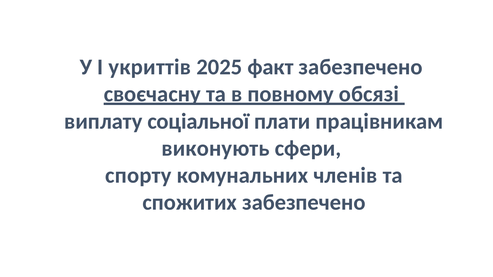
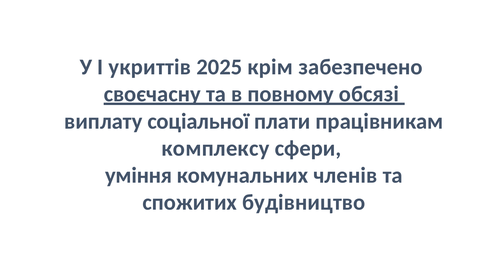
факт: факт -> крім (270, 67)
виконують: виконують -> комплексу (215, 148)
спорту: спорту -> уміння (139, 176)
спожитих забезпечено: забезпечено -> будівництво (304, 203)
